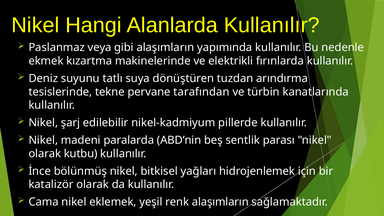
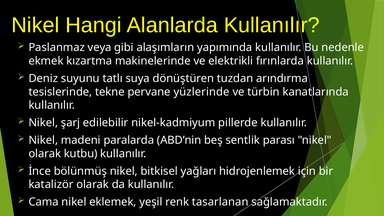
tarafından: tarafından -> yüzlerinde (201, 92)
renk alaşımların: alaşımların -> tasarlanan (220, 202)
